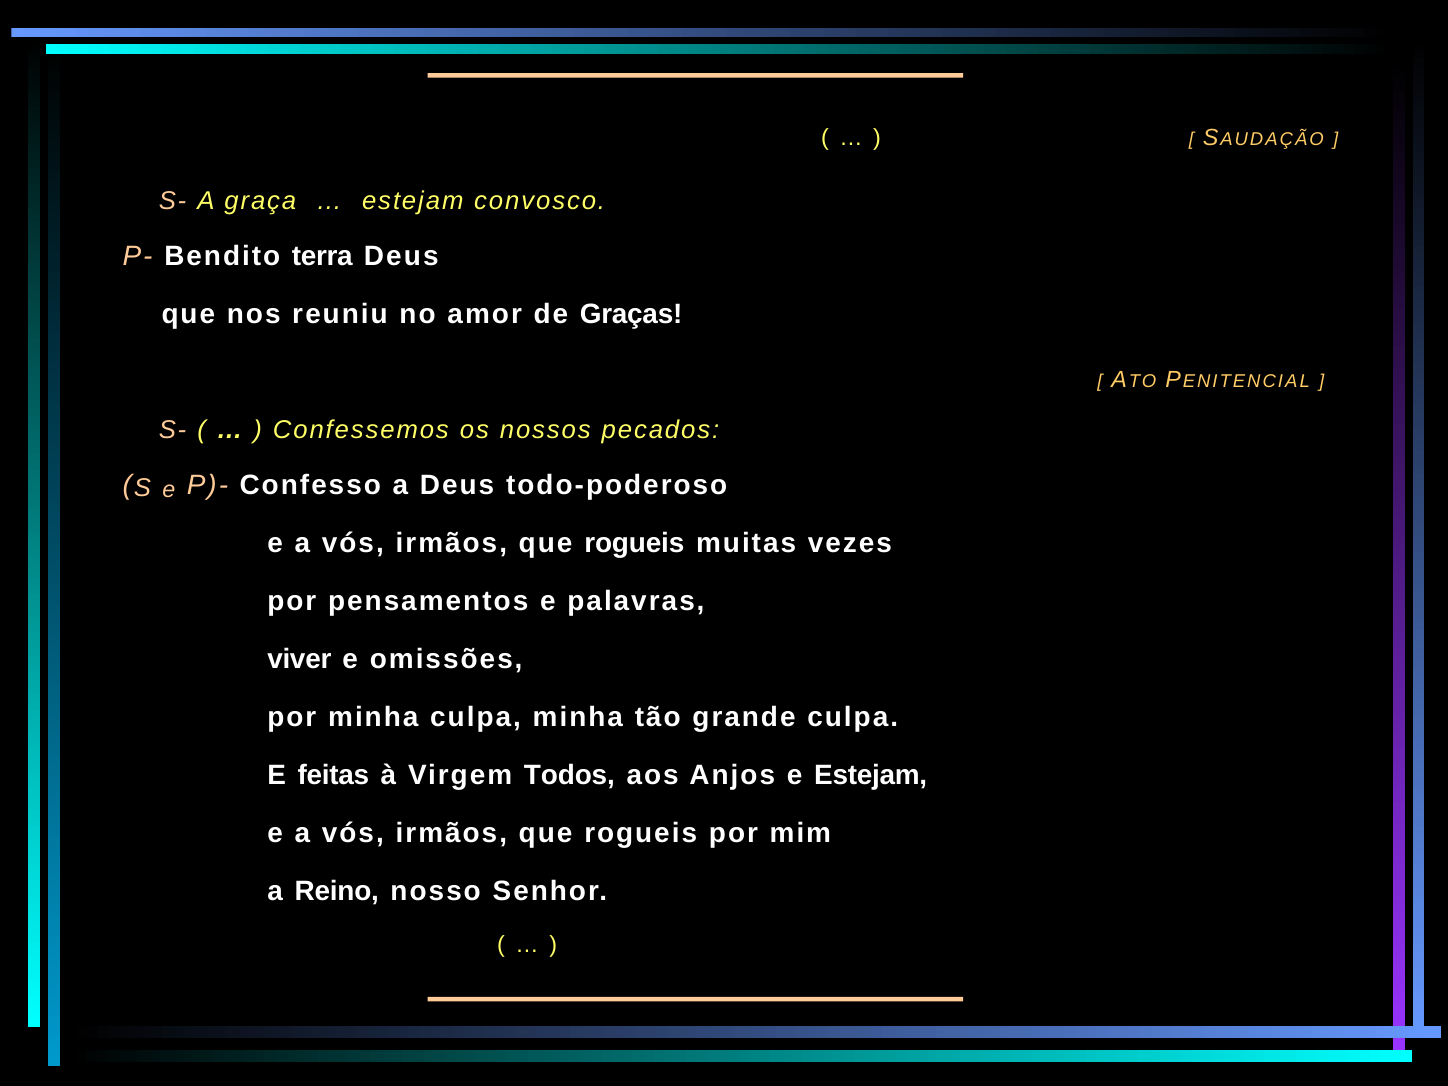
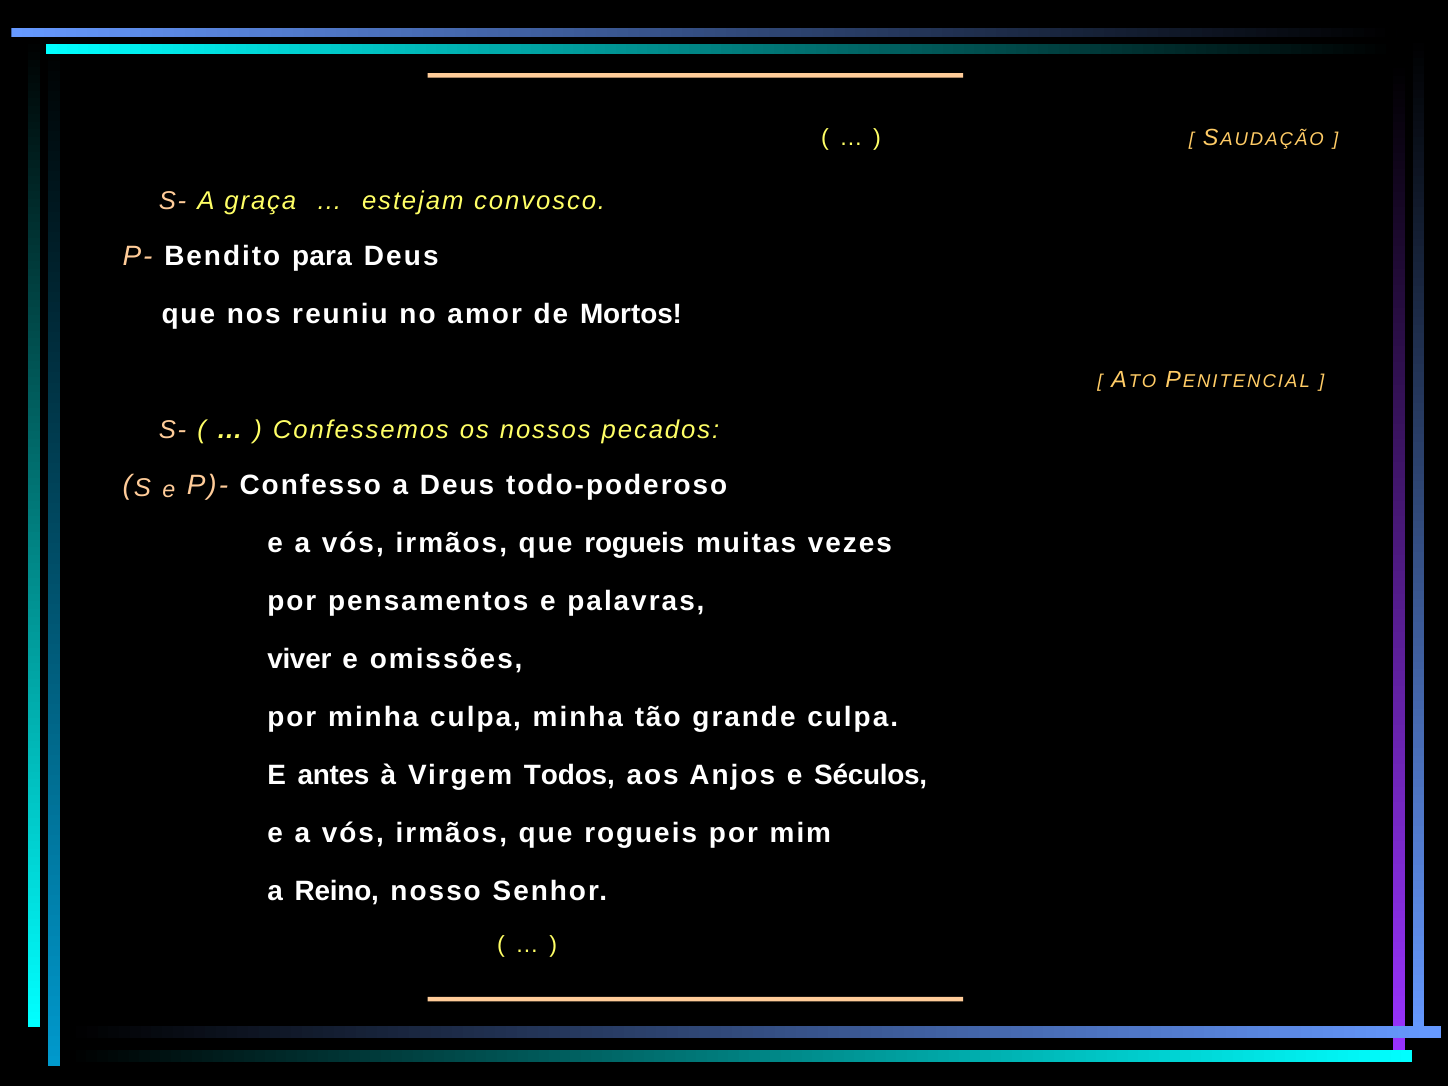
terra: terra -> para (322, 256)
Graças: Graças -> Mortos (631, 314)
feitas: feitas -> antes (333, 775)
e Estejam: Estejam -> Séculos (871, 775)
